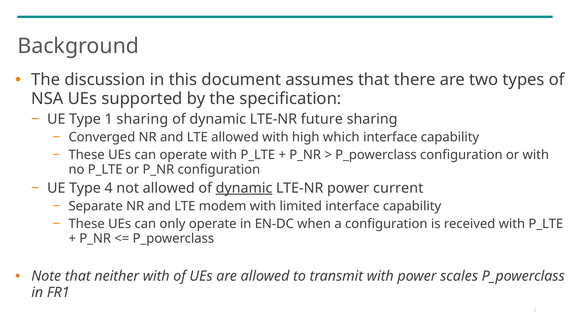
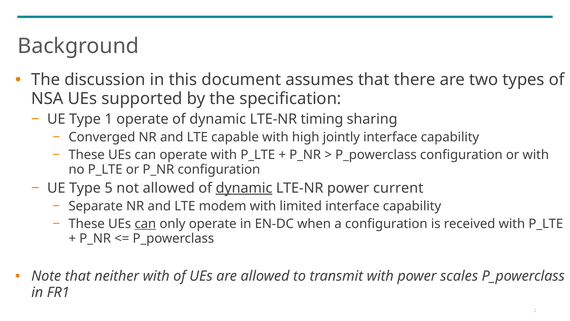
1 sharing: sharing -> operate (142, 119)
future: future -> timing (322, 119)
LTE allowed: allowed -> capable (235, 137)
which: which -> jointly (341, 137)
4: 4 -> 5 (109, 188)
can underline: none -> present (145, 224)
